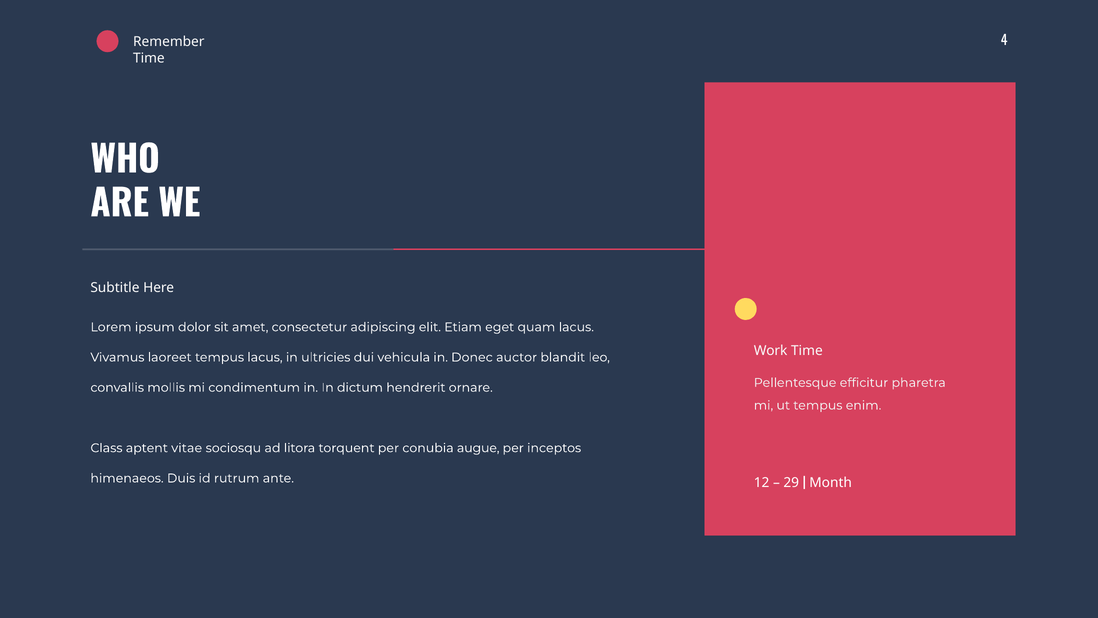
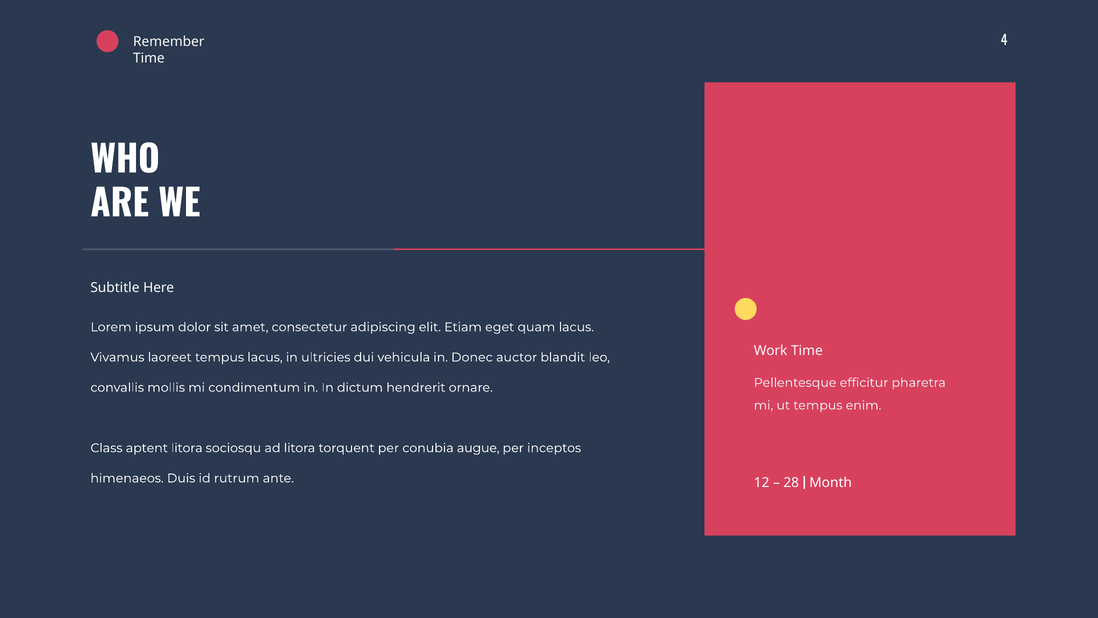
aptent vitae: vitae -> litora (187, 448)
29: 29 -> 28 (791, 482)
